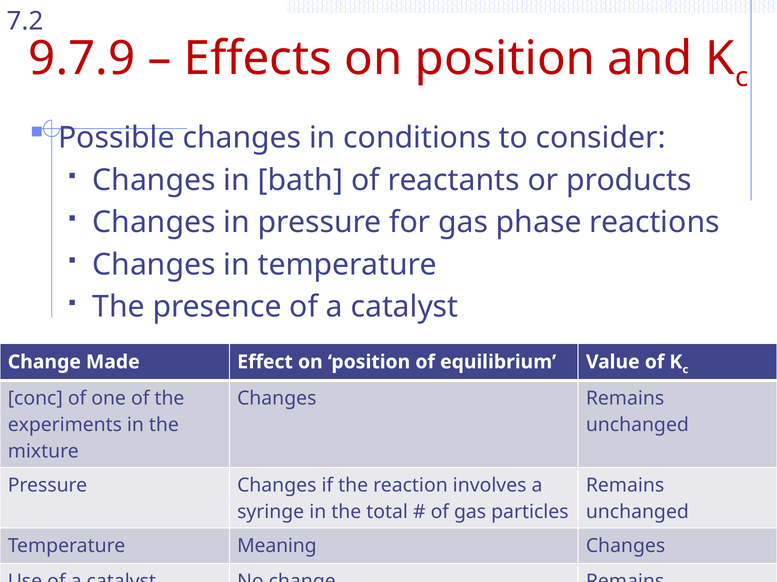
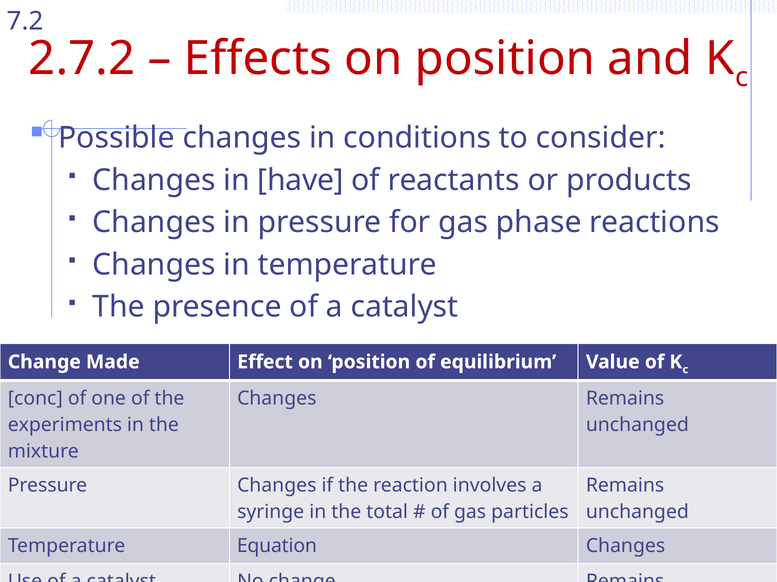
9.7.9: 9.7.9 -> 2.7.2 (82, 59)
bath: bath -> have (301, 180)
Meaning: Meaning -> Equation (277, 547)
